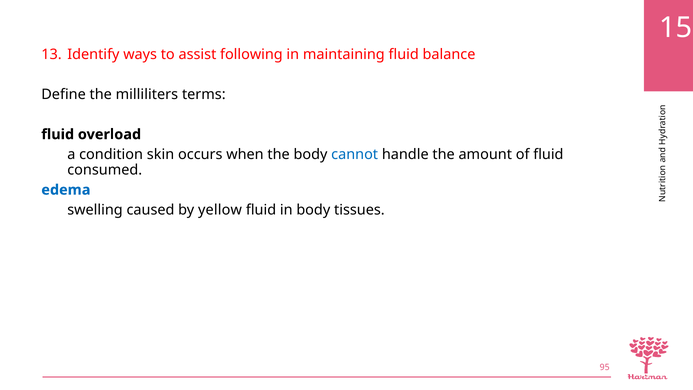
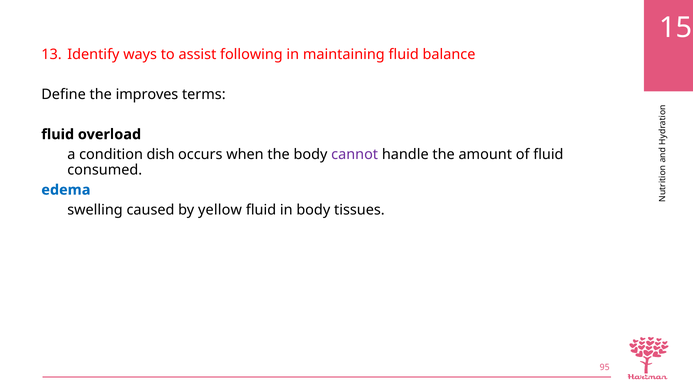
milliliters: milliliters -> improves (147, 95)
skin: skin -> dish (161, 154)
cannot colour: blue -> purple (355, 154)
